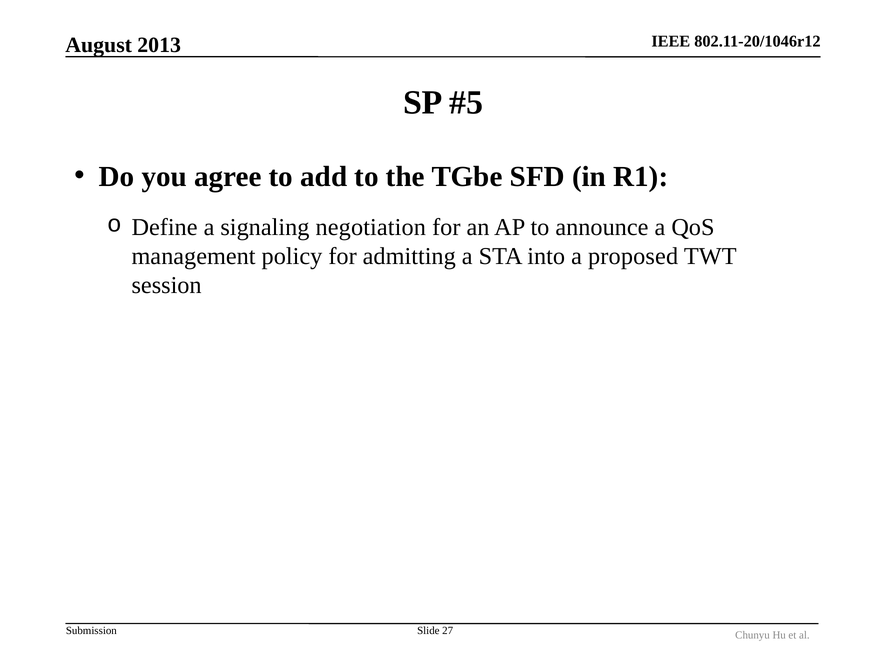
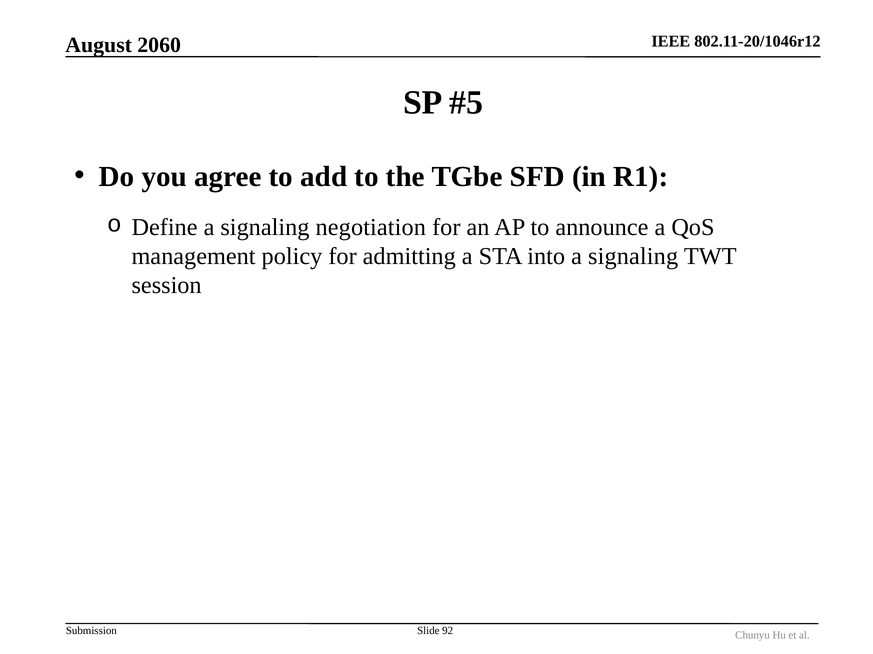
2013: 2013 -> 2060 (159, 45)
into a proposed: proposed -> signaling (633, 257)
27: 27 -> 92 (448, 632)
